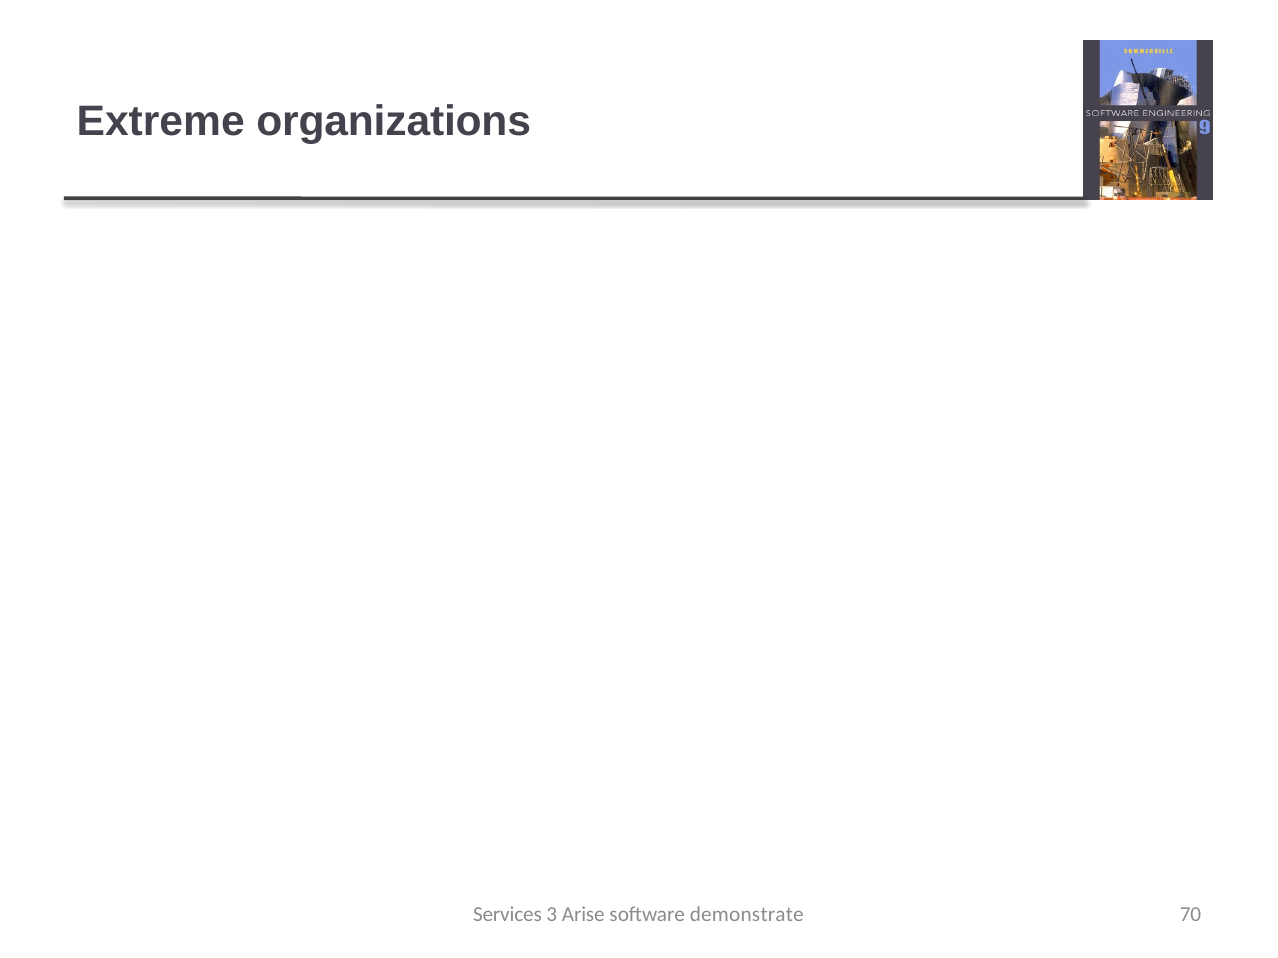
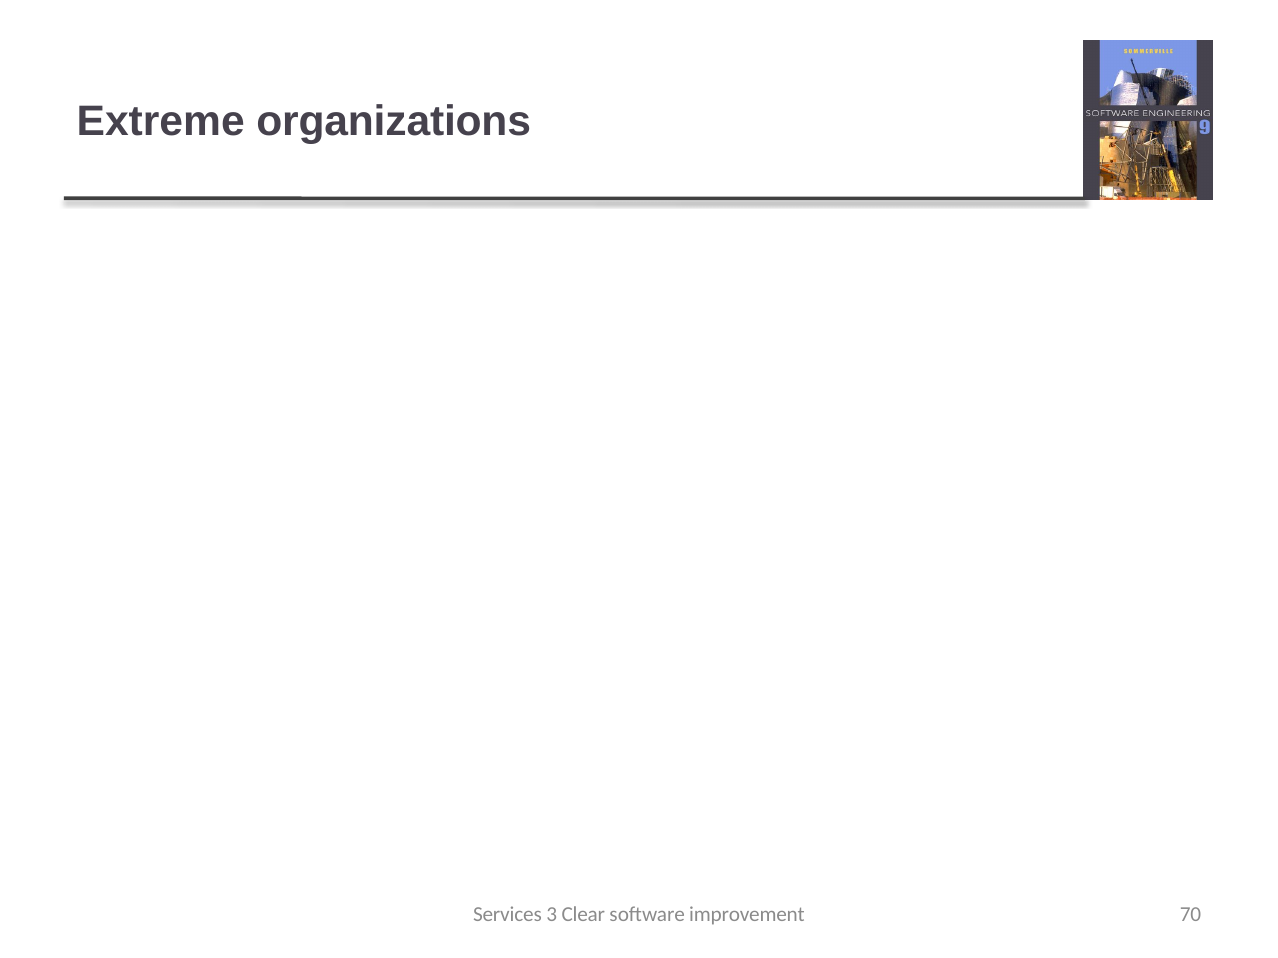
Arise: Arise -> Clear (583, 915)
demonstrate: demonstrate -> improvement (747, 915)
